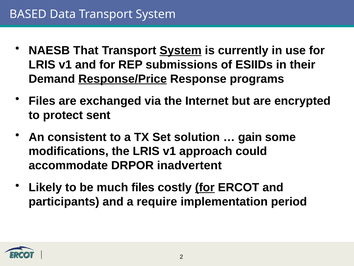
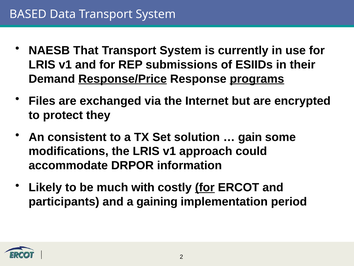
System underline: present -> none (181, 50)
programs underline: none -> present (257, 79)
sent: sent -> they (98, 115)
inadvertent: inadvertent -> information (189, 165)
much files: files -> with (143, 187)
require: require -> gaining (157, 201)
